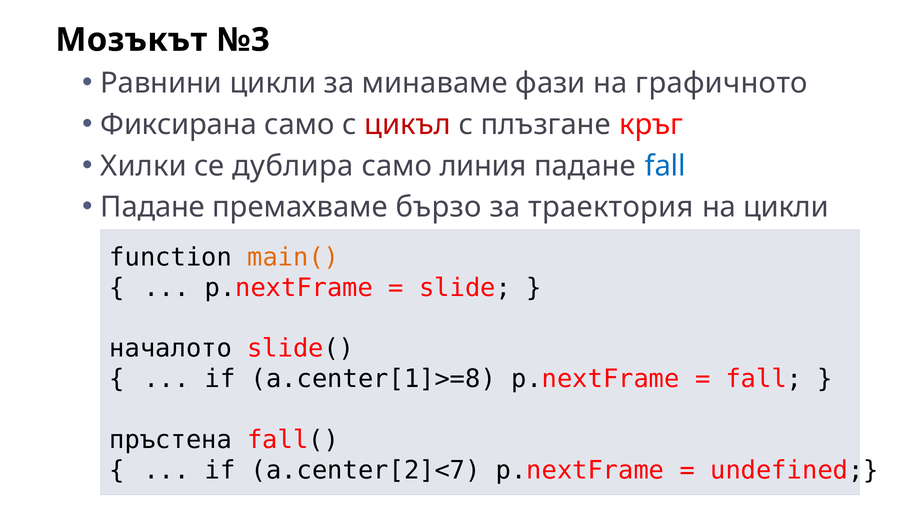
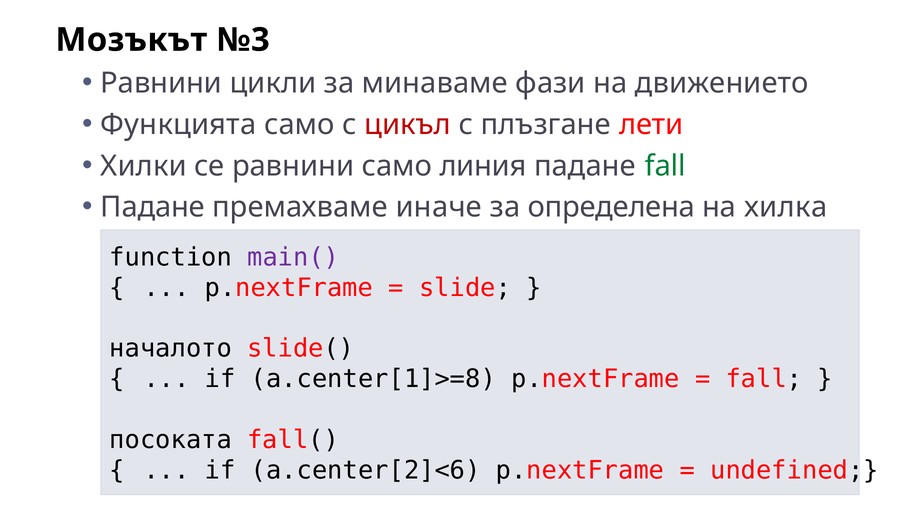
графичното: графичното -> движението (722, 83)
Фиксирана: Фиксирана -> Функцията (178, 125)
кръг: кръг -> лети (651, 125)
се дублира: дублира -> равнини (293, 166)
fall colour: blue -> green (665, 166)
бързо: бързо -> иначе (439, 207)
траектория: траектория -> определена (611, 207)
на цикли: цикли -> хилка (786, 207)
main( colour: orange -> purple (293, 257)
пръстена: пръстена -> посоката (171, 440)
a.center[2]<7: a.center[2]<7 -> a.center[2]<6 (366, 471)
